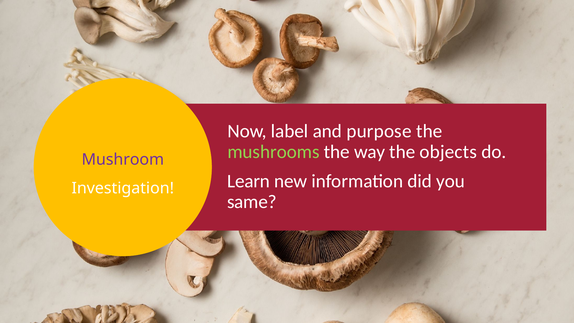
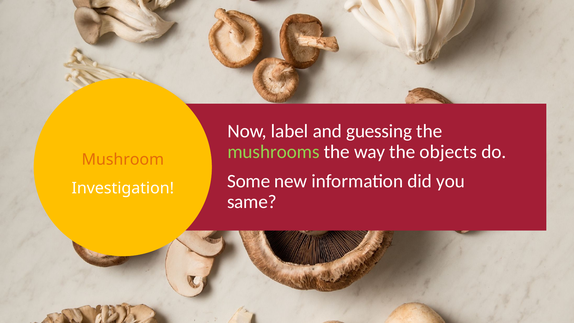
purpose: purpose -> guessing (379, 131)
Mushroom colour: purple -> orange (123, 159)
Learn: Learn -> Some (249, 181)
